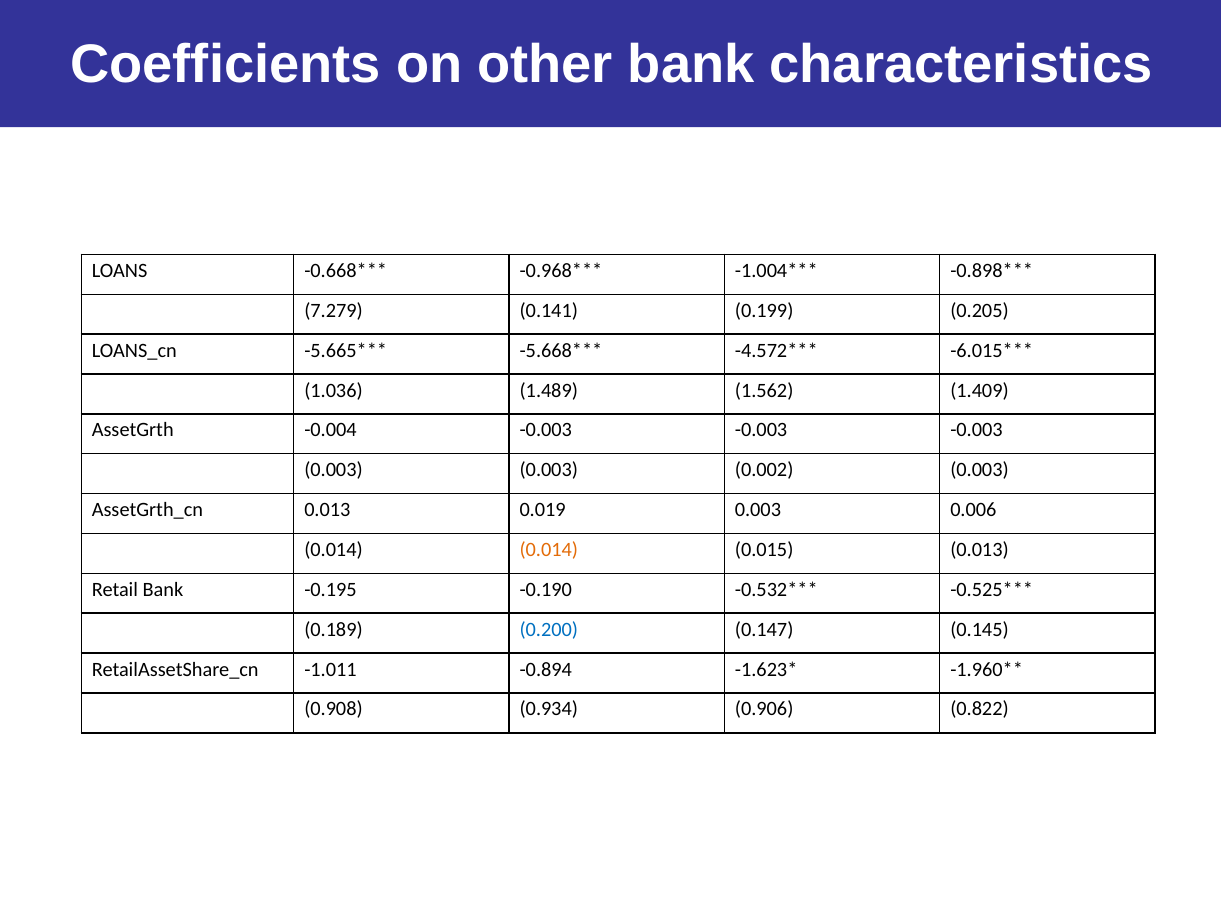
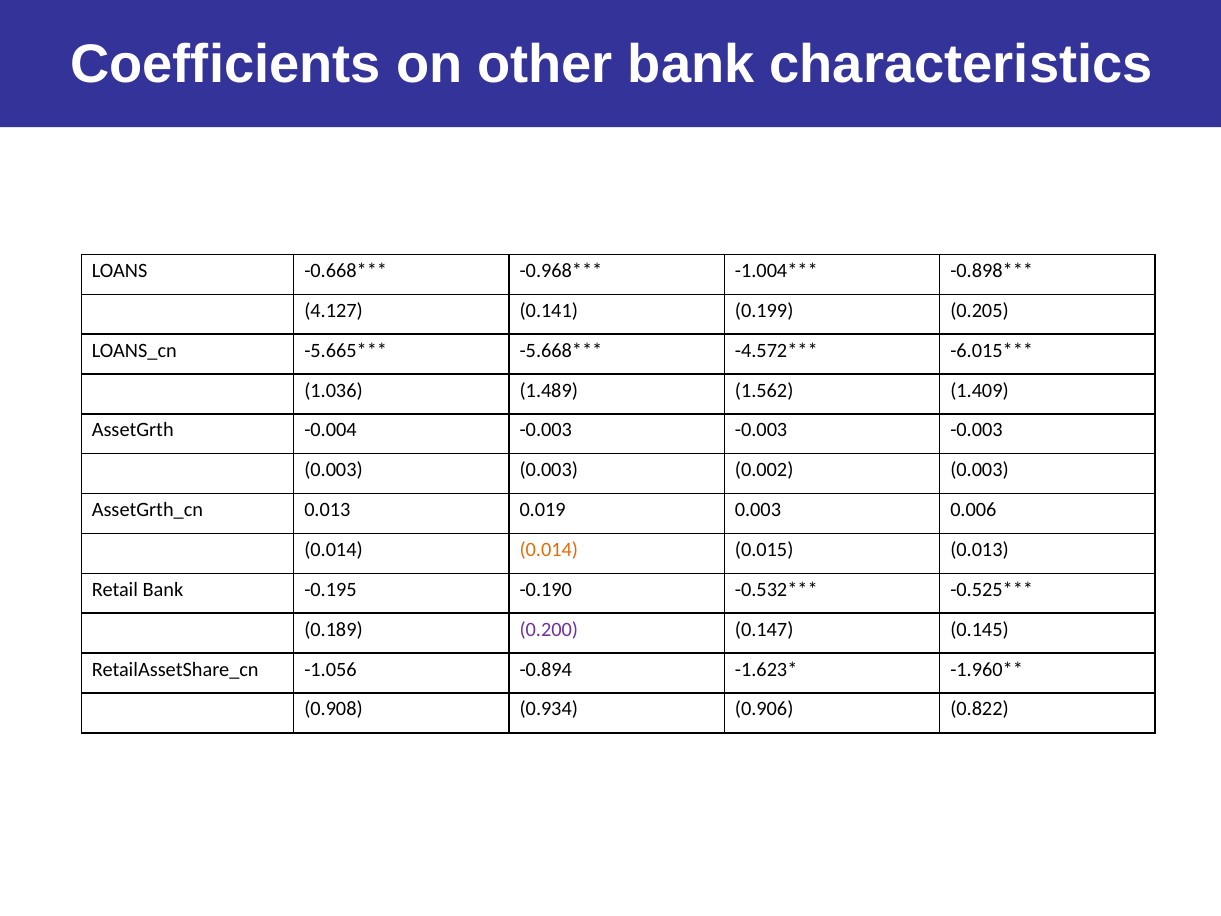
7.279: 7.279 -> 4.127 (334, 311)
0.200 colour: blue -> purple (549, 629)
-1.011: -1.011 -> -1.056 (330, 669)
